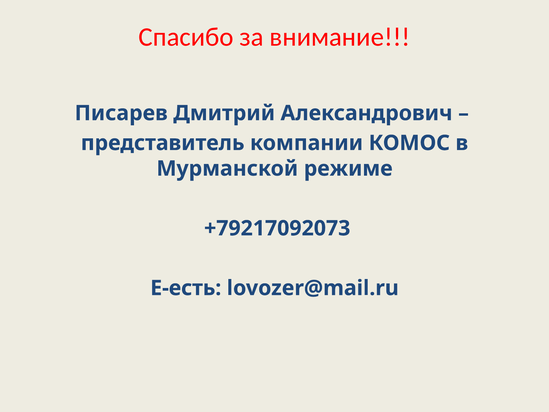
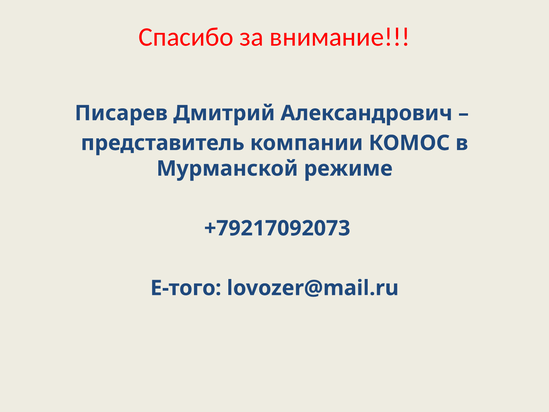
E-есть: E-есть -> E-того (186, 288)
